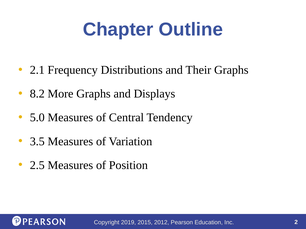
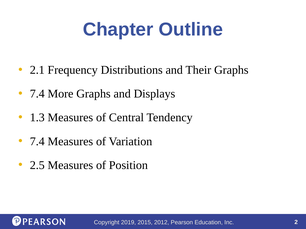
8.2: 8.2 -> 7.4 (37, 94)
5.0: 5.0 -> 1.3 (37, 118)
3.5: 3.5 -> 7.4 (37, 142)
